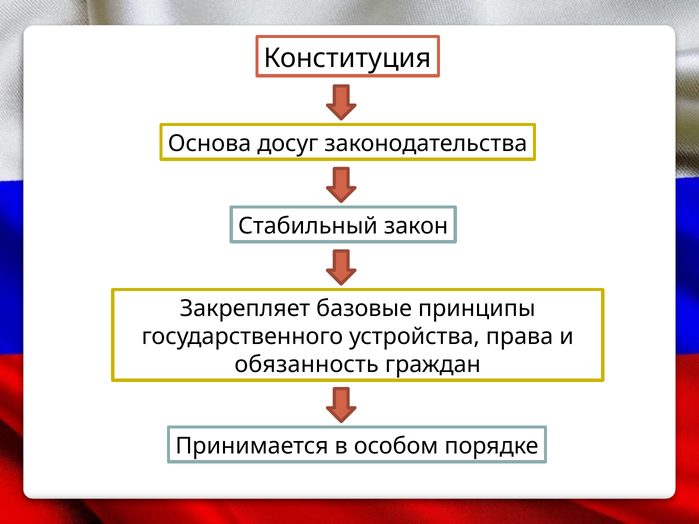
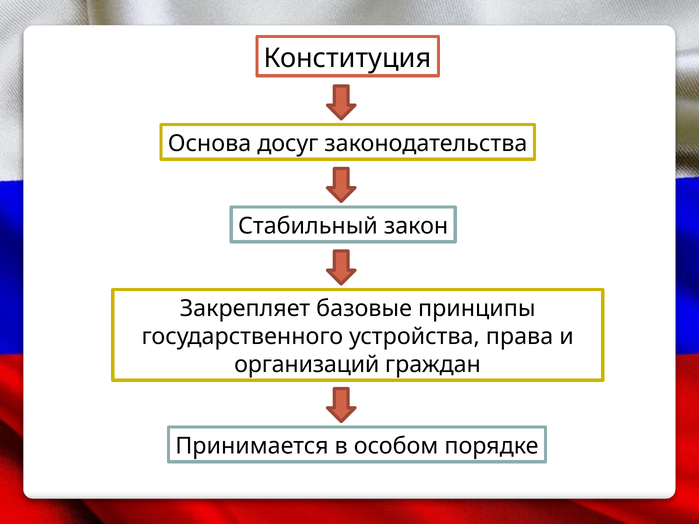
обязанность: обязанность -> организаций (307, 365)
